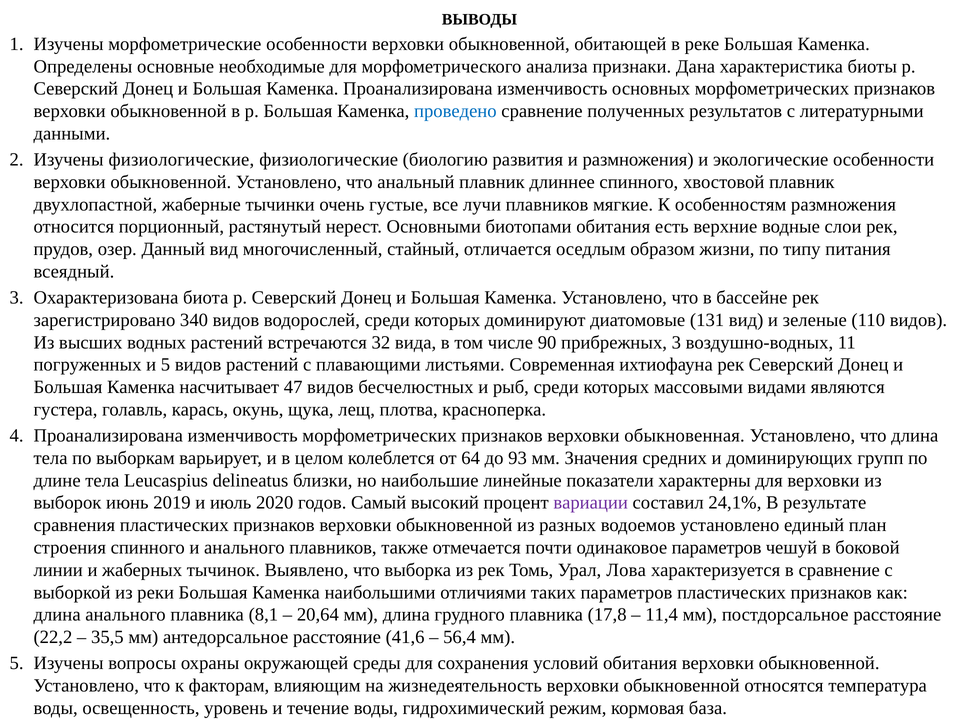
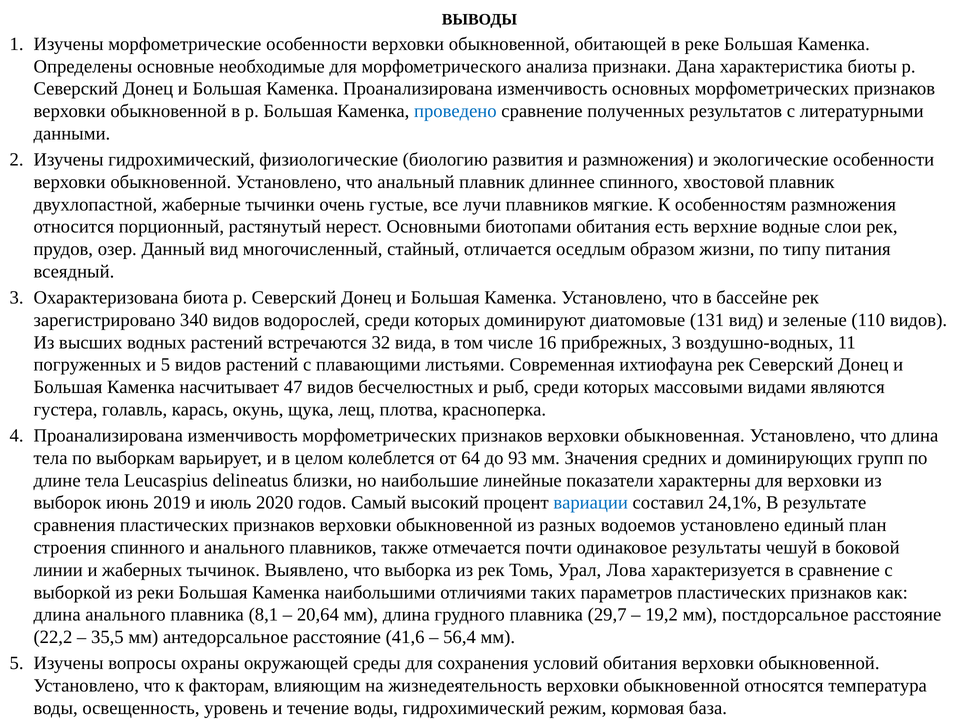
Изучены физиологические: физиологические -> гидрохимический (182, 160)
90: 90 -> 16 (547, 343)
вариации colour: purple -> blue (591, 503)
одинаковое параметров: параметров -> результаты (717, 548)
17,8: 17,8 -> 29,7 (607, 615)
11,4: 11,4 -> 19,2 (662, 615)
